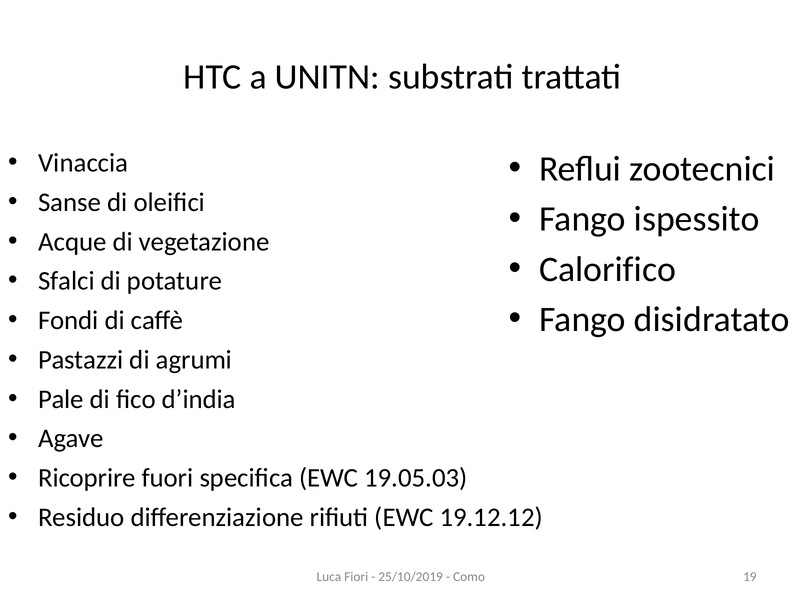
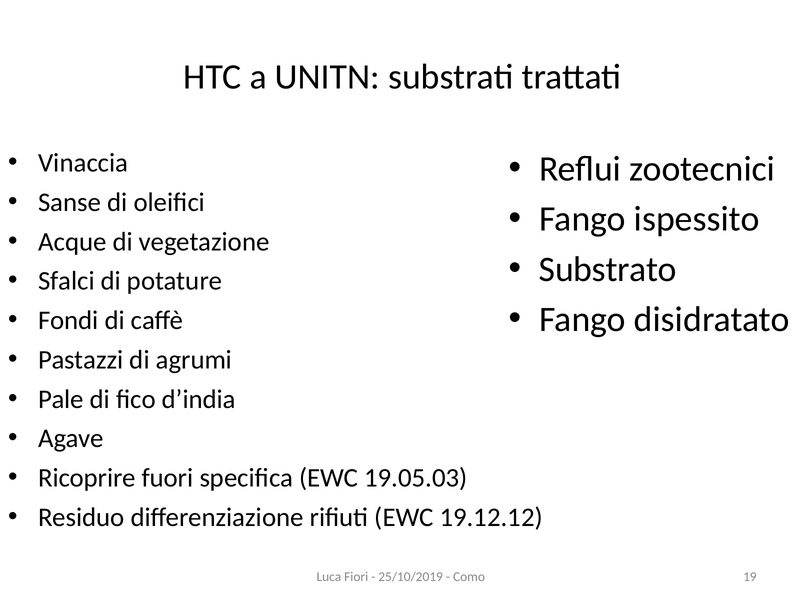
Calorifico: Calorifico -> Substrato (608, 269)
